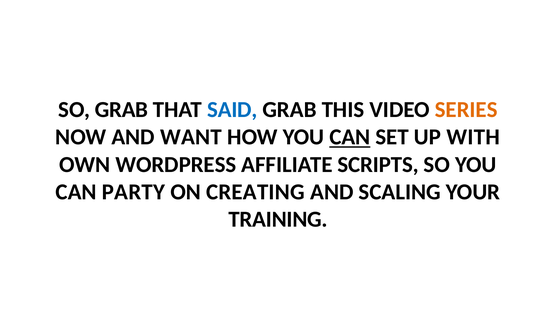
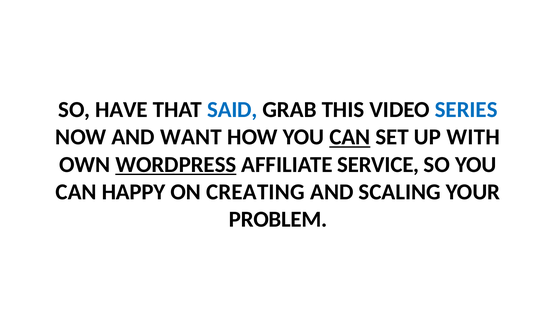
SO GRAB: GRAB -> HAVE (121, 110)
SERIES colour: orange -> blue (466, 110)
WORDPRESS underline: none -> present (176, 165)
SCRIPTS: SCRIPTS -> SERVICE (378, 165)
PARTY: PARTY -> HAPPY (134, 192)
TRAINING: TRAINING -> PROBLEM (278, 220)
